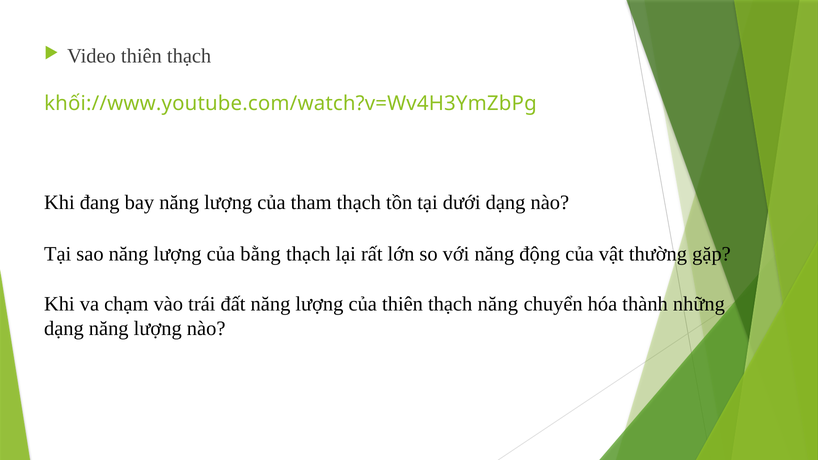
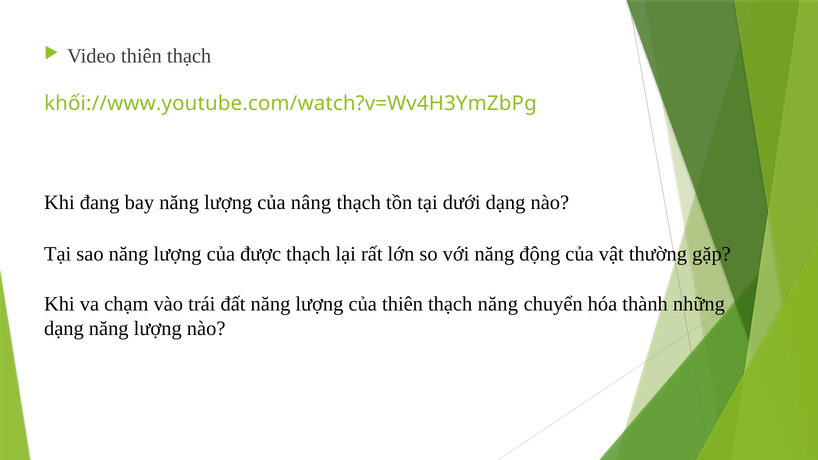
tham: tham -> nâng (311, 203)
bằng: bằng -> được (261, 254)
